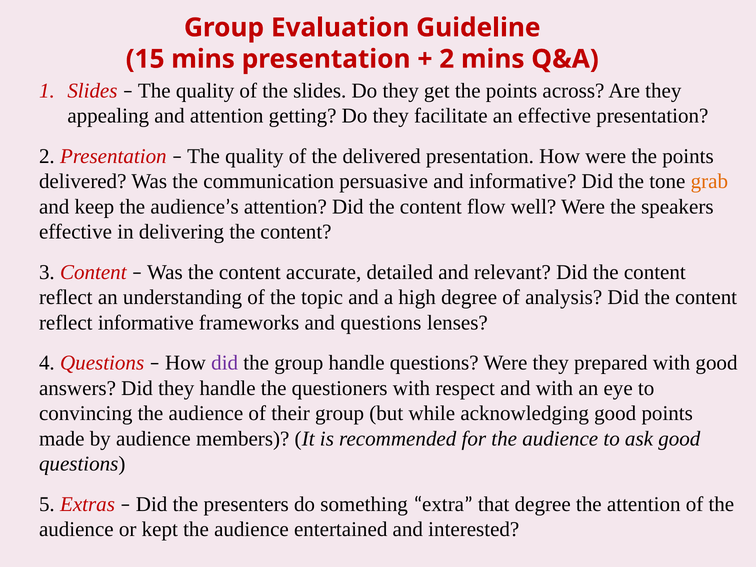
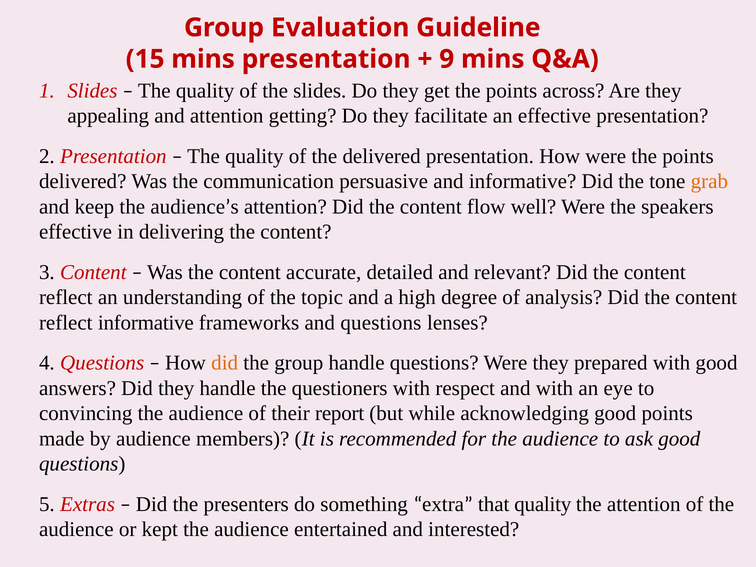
2: 2 -> 9 (447, 59)
did colour: purple -> orange (225, 363)
their group: group -> report (340, 413)
that degree: degree -> quality (543, 504)
